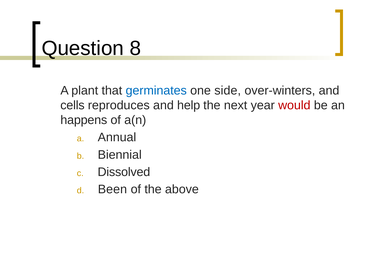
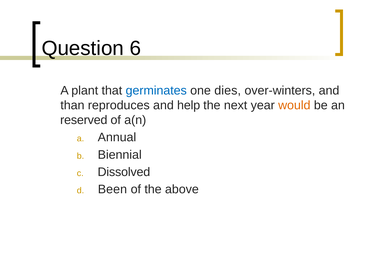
8: 8 -> 6 (135, 48)
side: side -> dies (228, 91)
cells: cells -> than (72, 105)
would colour: red -> orange (294, 105)
happens: happens -> reserved (84, 120)
